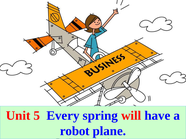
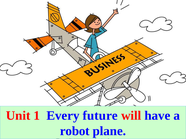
5: 5 -> 1 (37, 116)
spring: spring -> future (100, 116)
